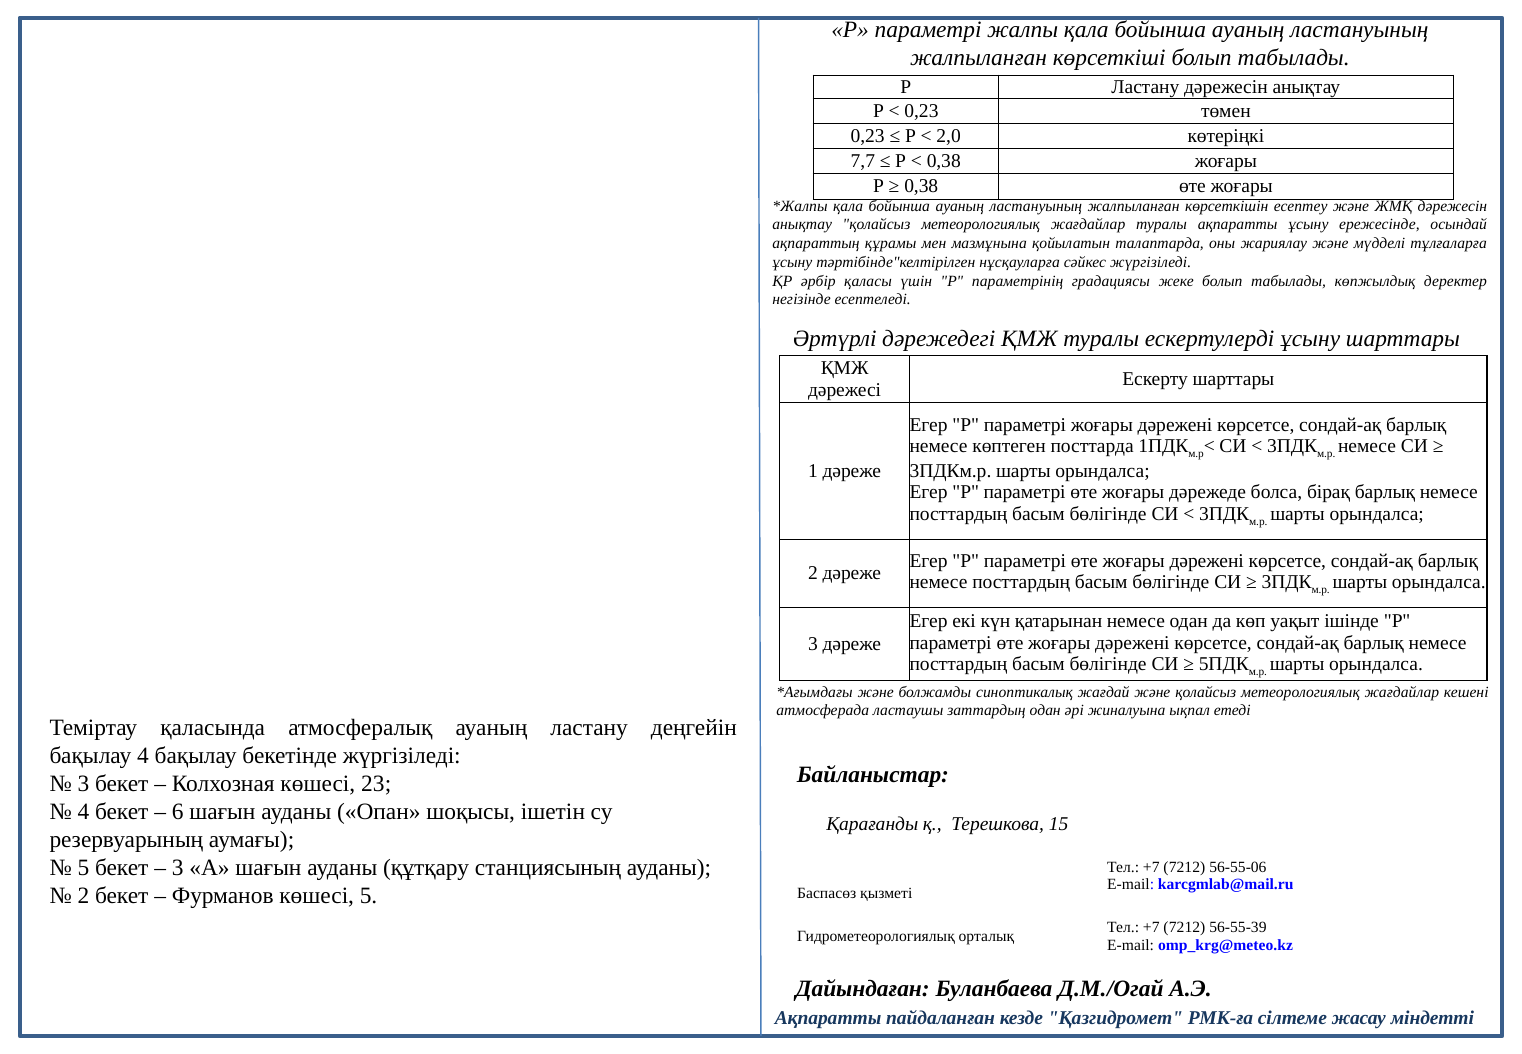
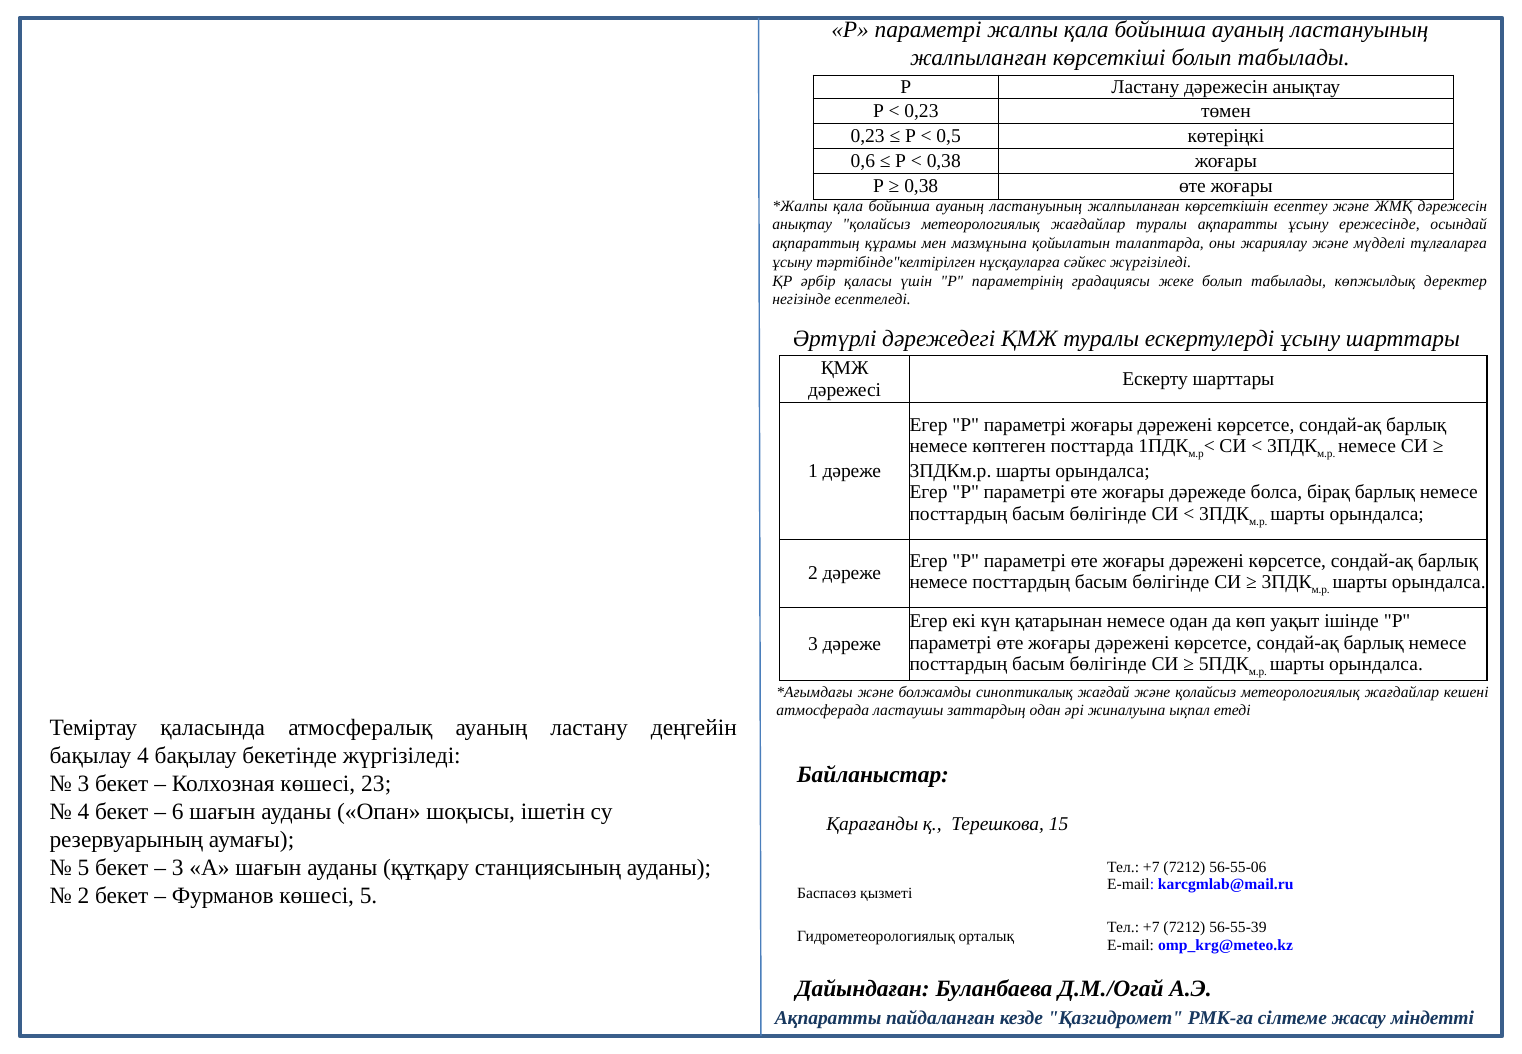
2,0: 2,0 -> 0,5 (949, 136)
7,7: 7,7 -> 0,6 (863, 161)
